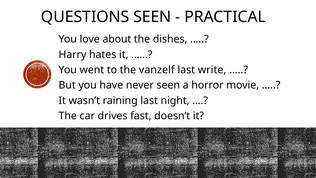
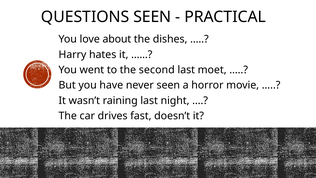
vanzelf: vanzelf -> second (157, 70)
write: write -> moet (212, 70)
